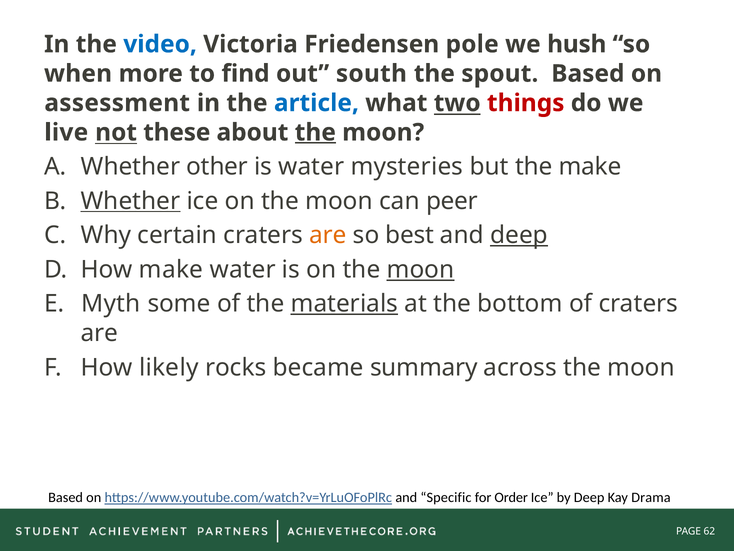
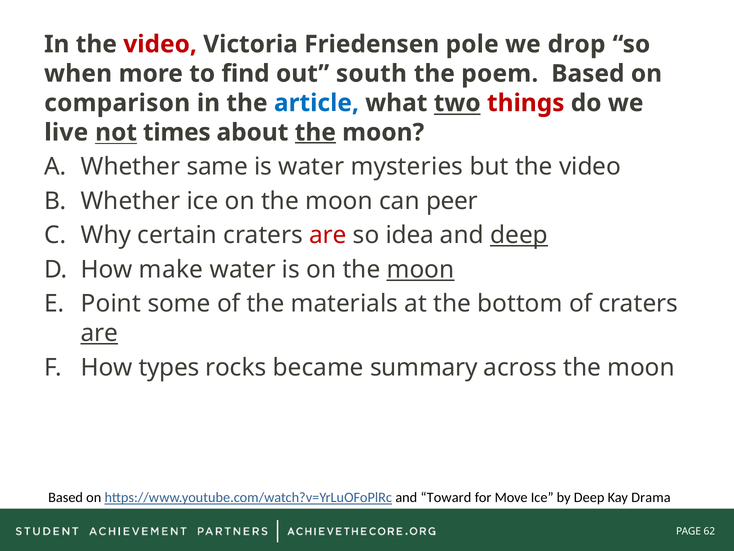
video colour: blue -> red (160, 44)
hush: hush -> drop (577, 44)
spout: spout -> poem (500, 74)
assessment: assessment -> comparison (117, 103)
these: these -> times (177, 132)
other: other -> same (217, 167)
but the make: make -> video (590, 167)
Whether underline: present -> none (131, 201)
are colour: orange -> red (328, 235)
best: best -> idea (410, 235)
Myth: Myth -> Point (111, 304)
materials underline: present -> none (344, 304)
are underline: none -> present (99, 333)
likely: likely -> types (169, 367)
Specific: Specific -> Toward (446, 497)
Order: Order -> Move (511, 497)
